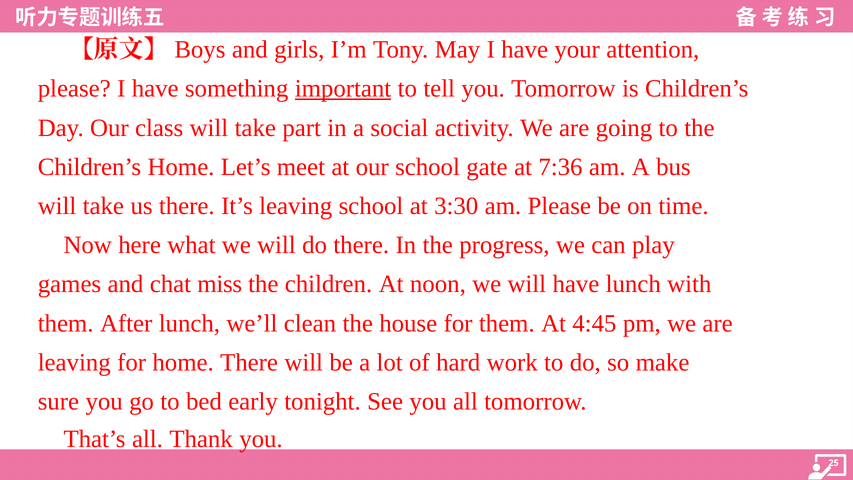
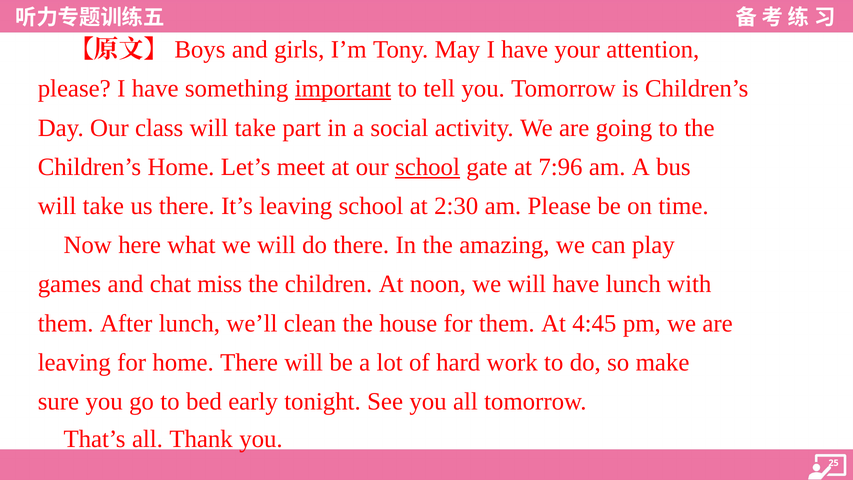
school underline: none -> present (428, 167)
7:36: 7:36 -> 7:96 (560, 167)
3:30: 3:30 -> 2:30 (456, 206)
progress: progress -> amazing (504, 245)
